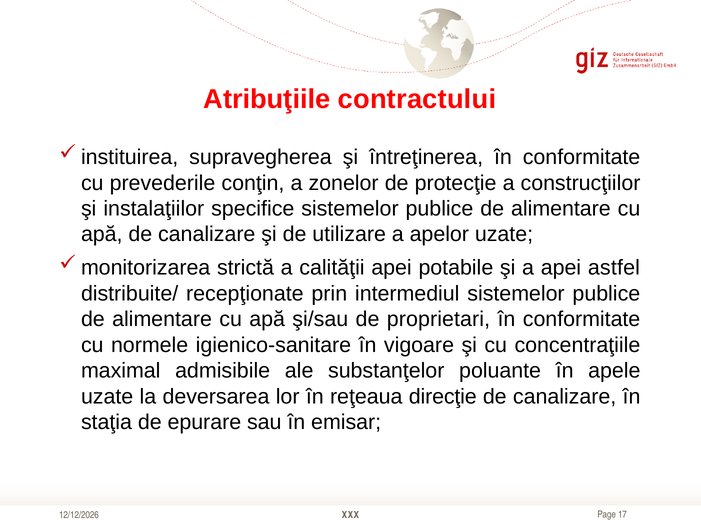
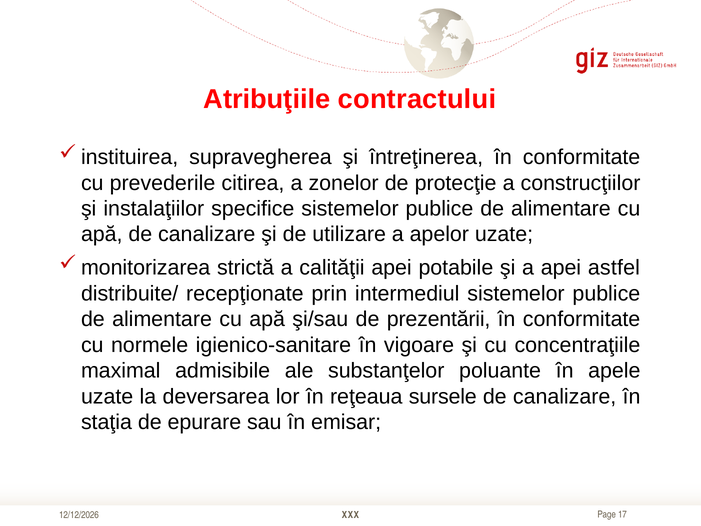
conţin: conţin -> citirea (253, 183)
proprietari: proprietari -> prezentării (439, 319)
direcţie: direcţie -> sursele (443, 396)
